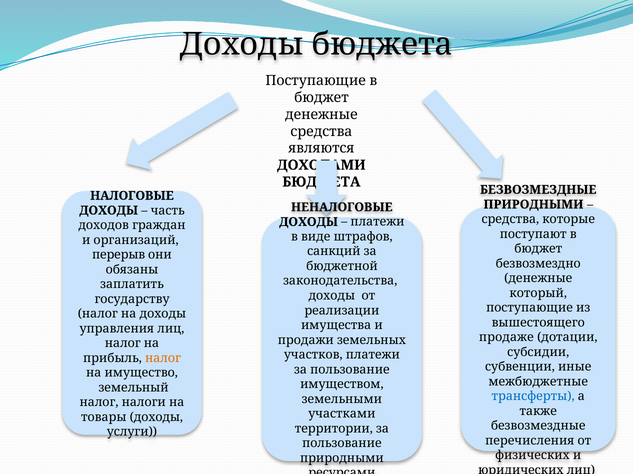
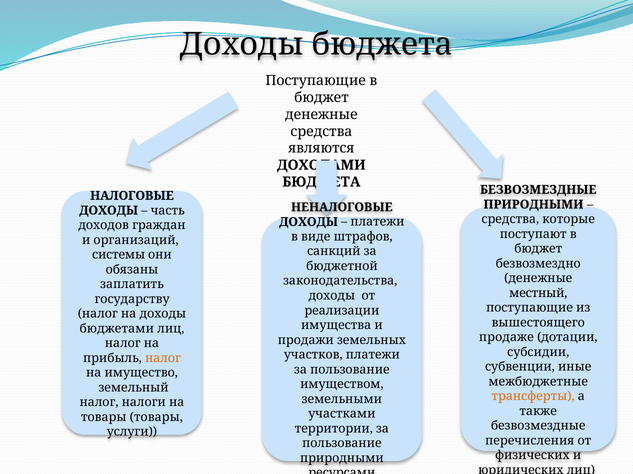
перерыв: перерыв -> системы (119, 255)
который: который -> местный (538, 293)
управления: управления -> бюджетами (117, 329)
трансферты colour: blue -> orange (533, 397)
товары доходы: доходы -> товары (156, 418)
